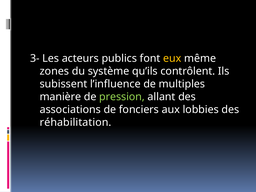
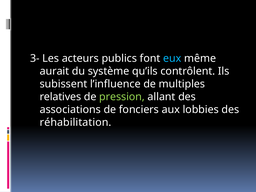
eux colour: yellow -> light blue (172, 58)
zones: zones -> aurait (54, 71)
manière: manière -> relatives (60, 97)
